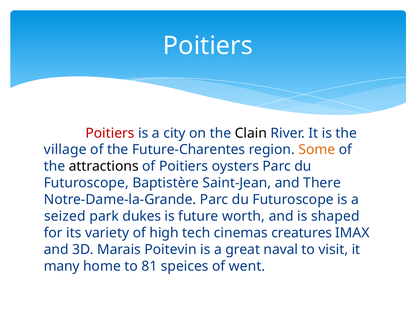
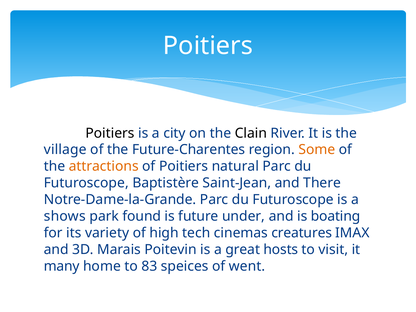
Poitiers colour: red -> black (110, 133)
attractions colour: black -> orange (104, 166)
oysters: oysters -> natural (235, 166)
seized: seized -> shows (65, 216)
dukes: dukes -> found (142, 216)
worth: worth -> under (244, 216)
shaped: shaped -> boating (336, 216)
naval: naval -> hosts (281, 250)
81: 81 -> 83 (149, 266)
